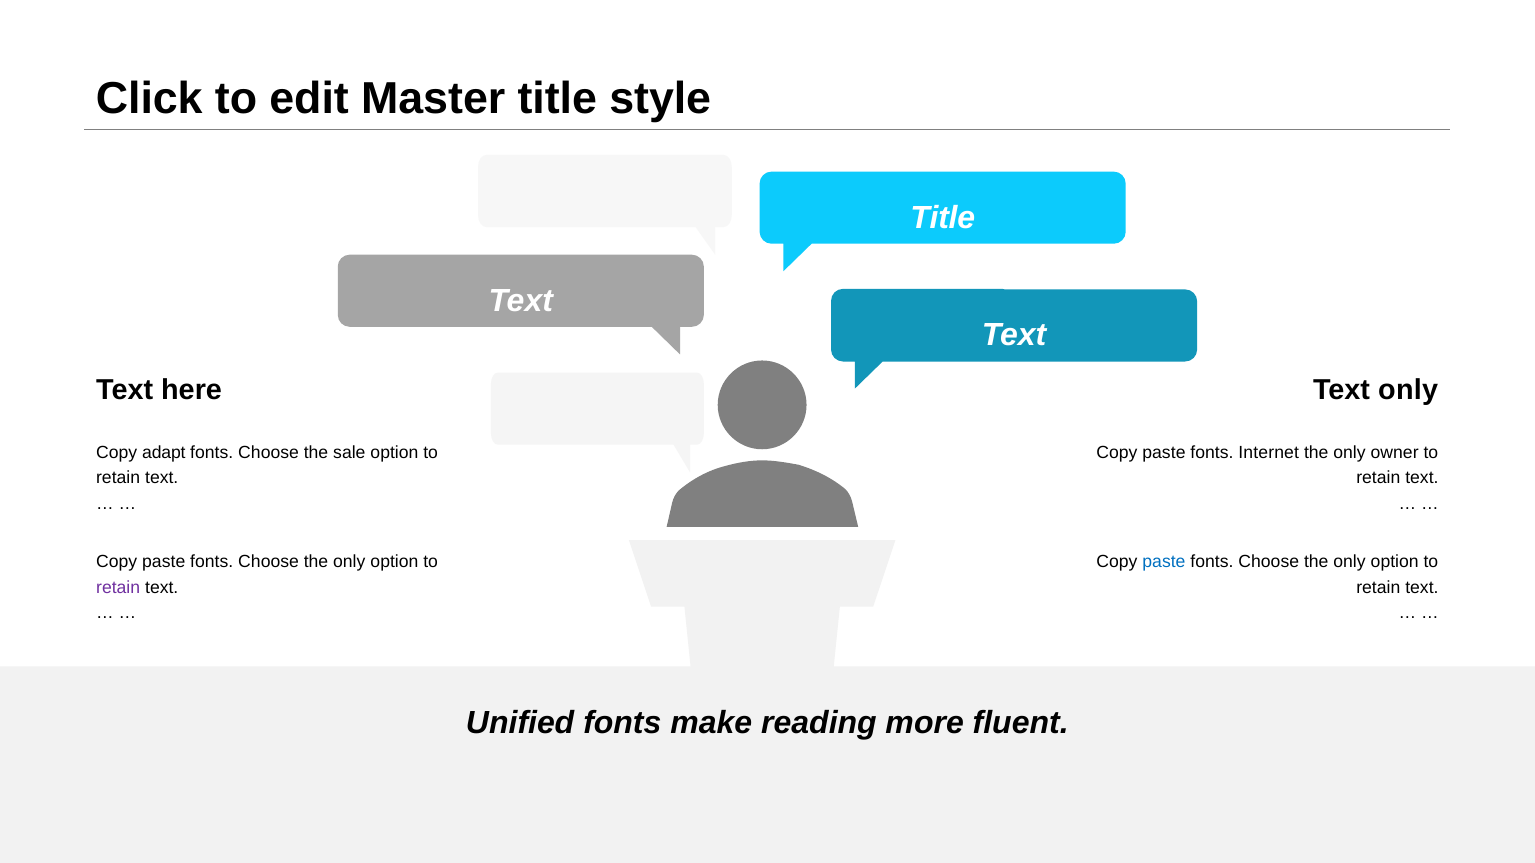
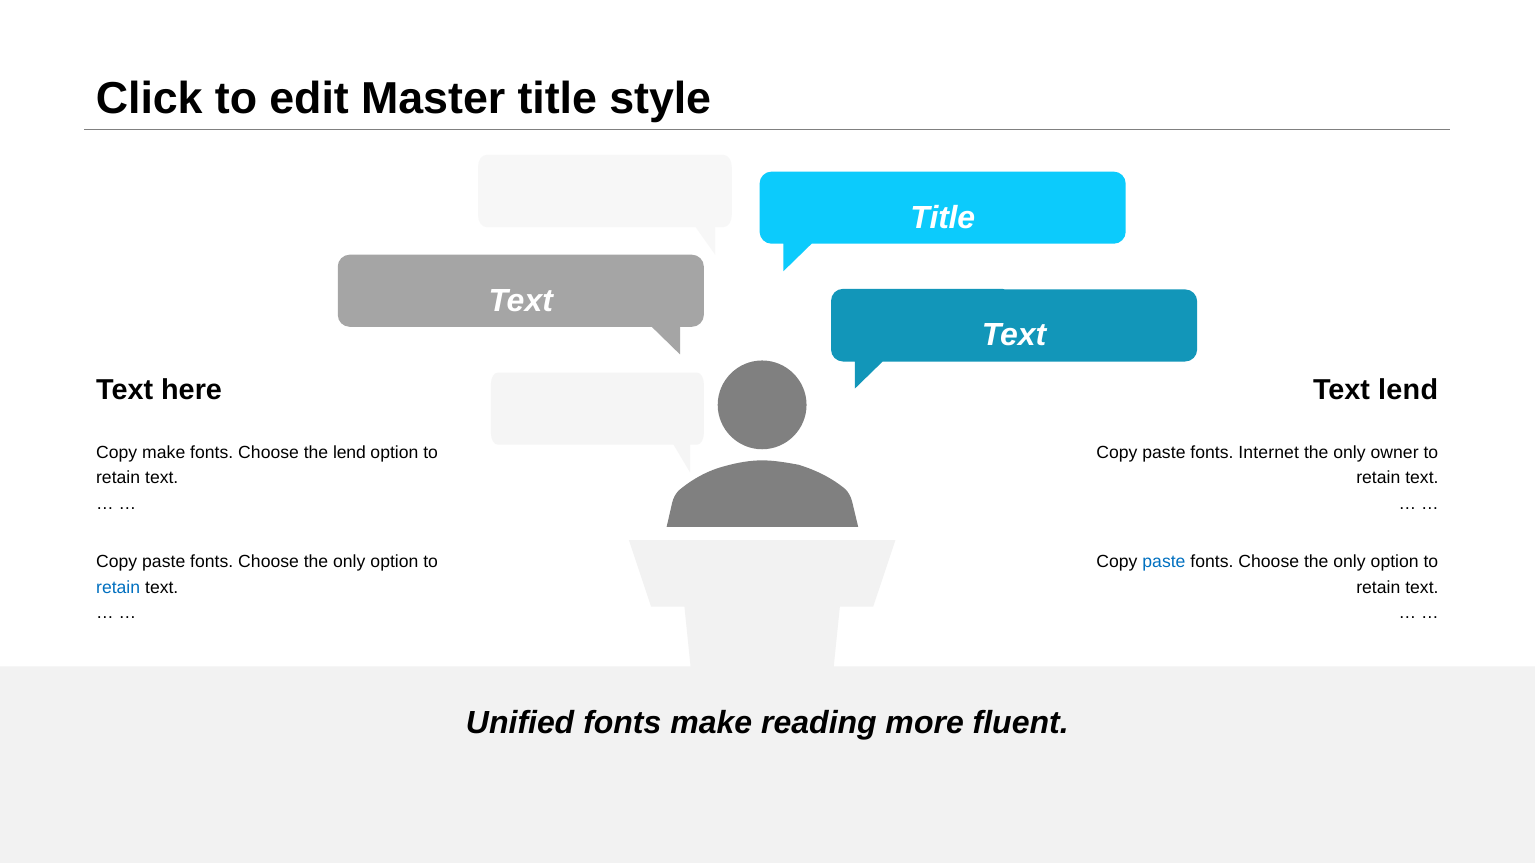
Text only: only -> lend (1408, 390)
Copy adapt: adapt -> make (164, 453)
the sale: sale -> lend (349, 453)
retain colour: purple -> blue (118, 588)
